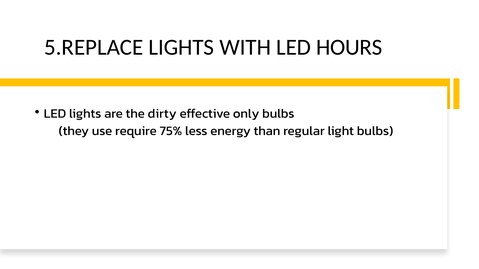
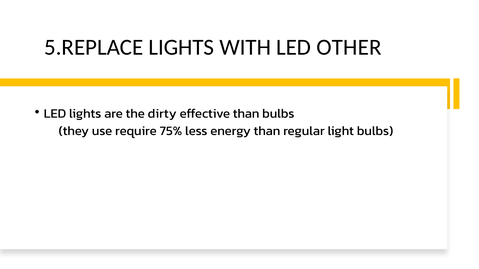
HOURS: HOURS -> OTHER (349, 47)
effective only: only -> than (246, 114)
